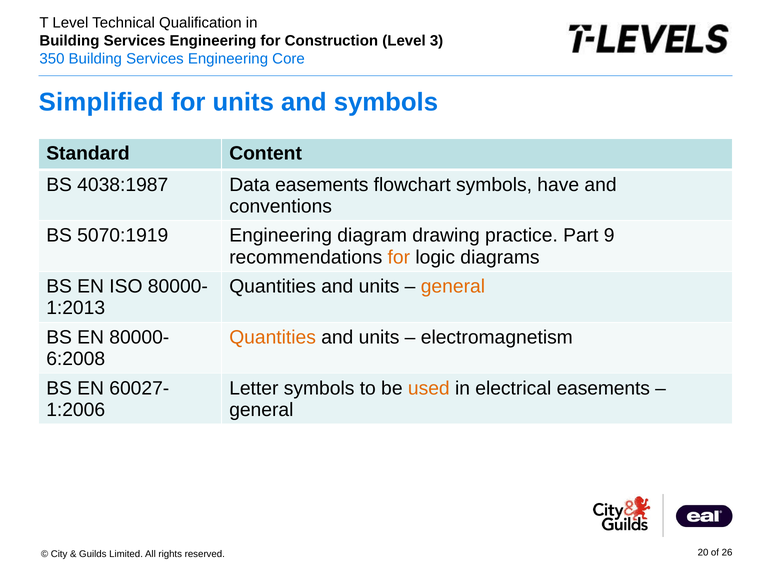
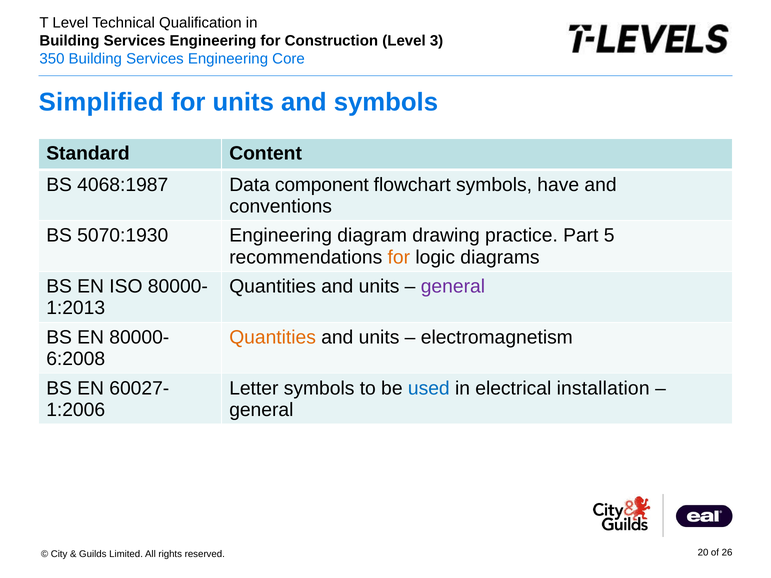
4038:1987: 4038:1987 -> 4068:1987 (123, 185)
Data easements: easements -> component (322, 185)
5070:1919: 5070:1919 -> 5070:1930 (123, 236)
9: 9 -> 5 (609, 236)
general colour: orange -> purple (453, 287)
used colour: orange -> blue (429, 388)
electrical easements: easements -> installation (603, 388)
